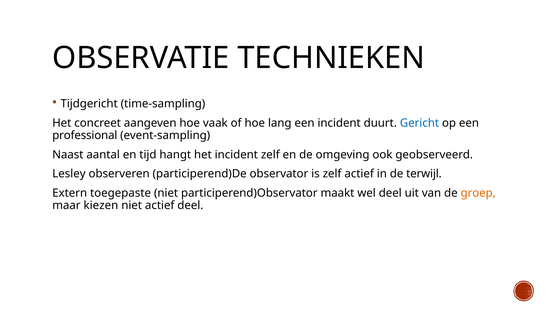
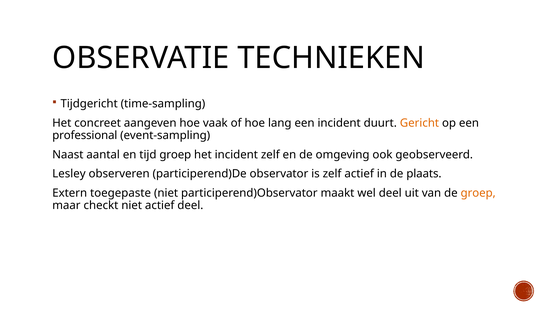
Gericht colour: blue -> orange (419, 123)
tijd hangt: hangt -> groep (175, 154)
terwijl: terwijl -> plaats (424, 174)
kiezen: kiezen -> checkt (101, 205)
